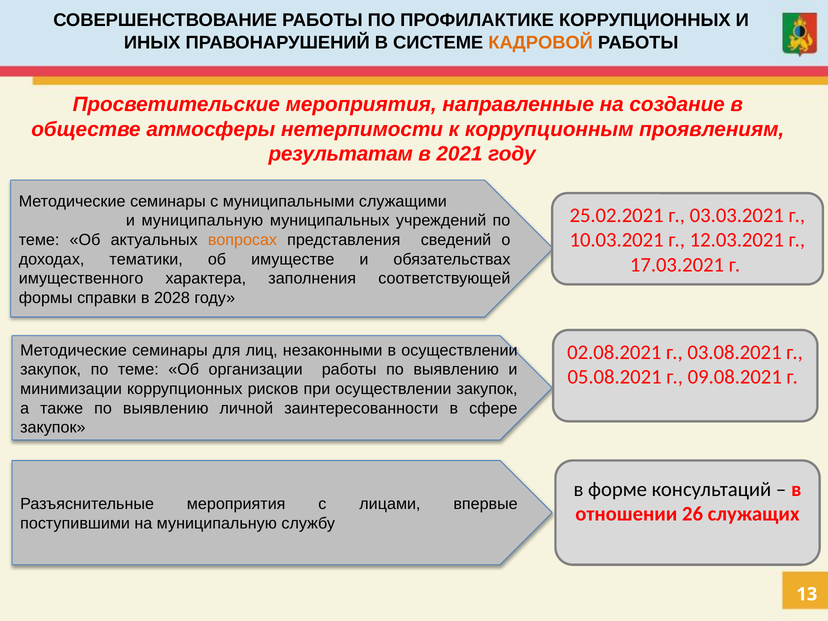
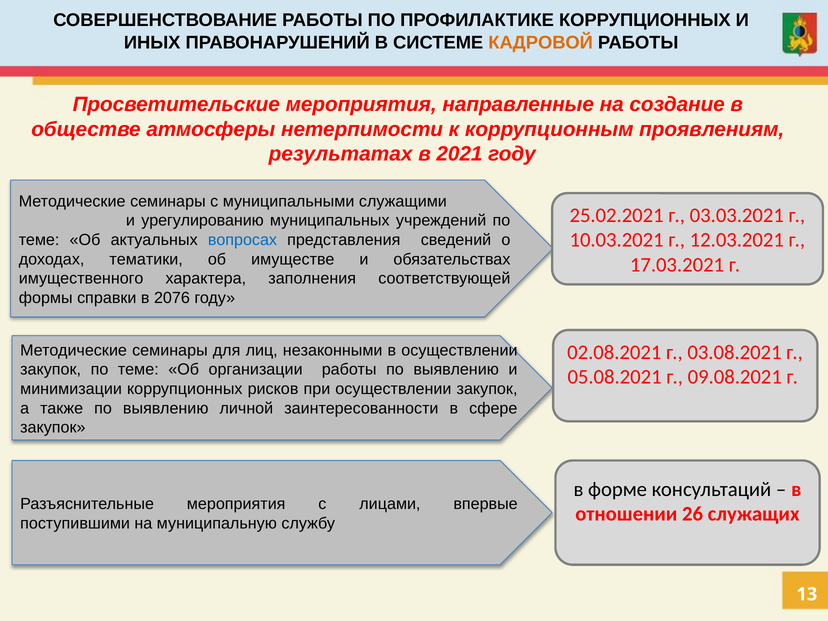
результатам: результатам -> результатах (341, 154)
и муниципальную: муниципальную -> урегулированию (203, 221)
вопросах colour: orange -> blue (242, 240)
2028: 2028 -> 2076 (172, 298)
